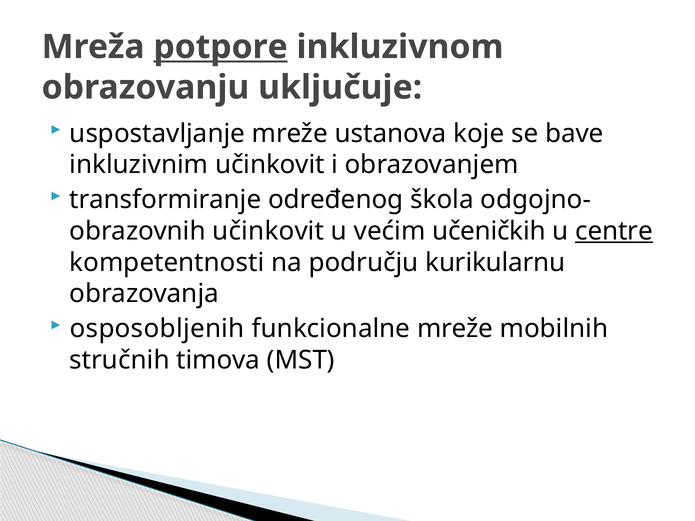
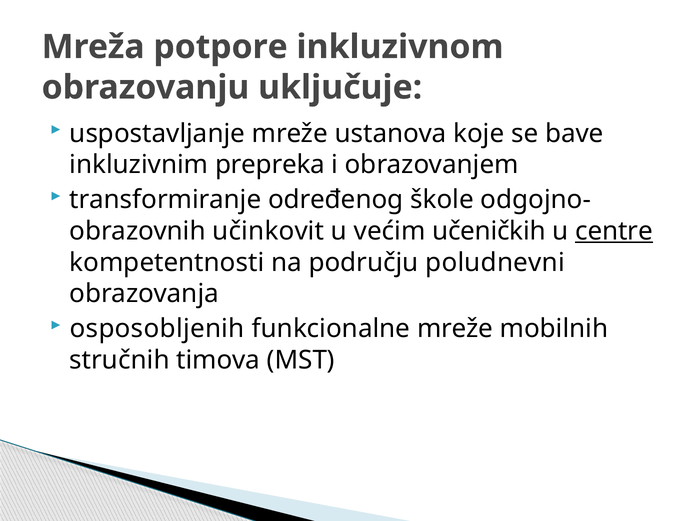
potpore underline: present -> none (221, 47)
inkluzivnim učinkovit: učinkovit -> prepreka (270, 165)
škola: škola -> škole (442, 200)
kurikularnu: kurikularnu -> poludnevni (495, 263)
